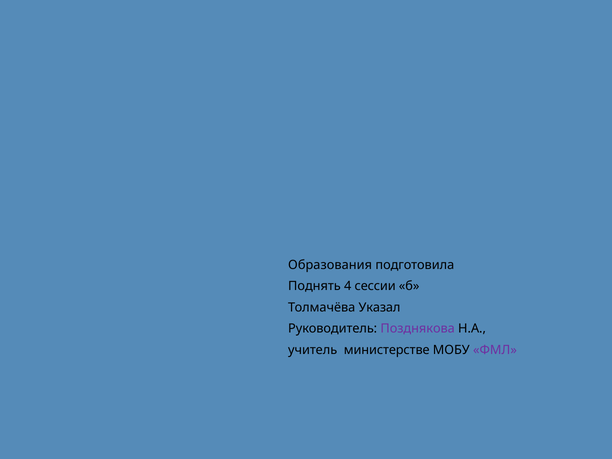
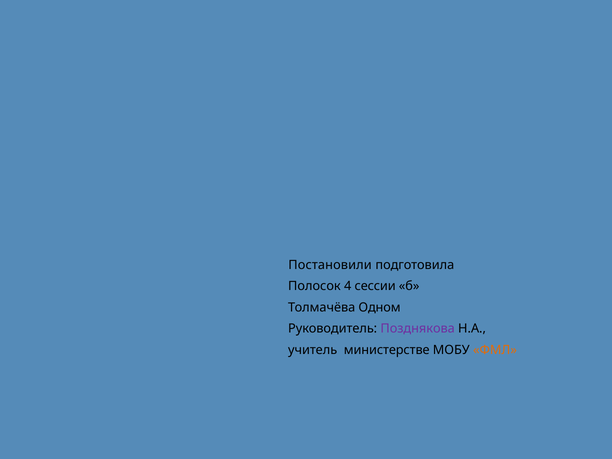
Образования: Образования -> Постановили (330, 265)
Поднять: Поднять -> Полосок (314, 286)
Указал: Указал -> Одном (379, 307)
ФМЛ colour: purple -> orange (495, 350)
